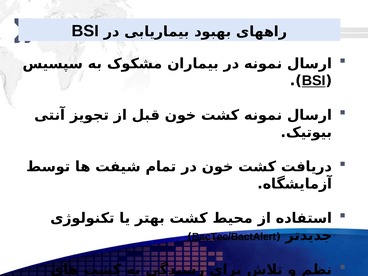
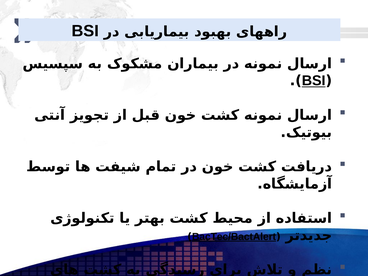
BacTec/BactAlert underline: none -> present (234, 237)
